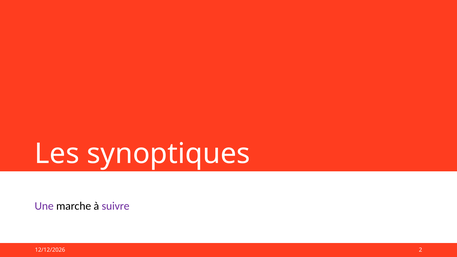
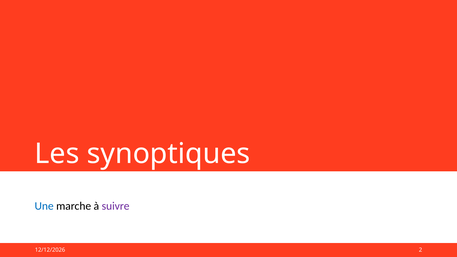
Une colour: purple -> blue (44, 206)
